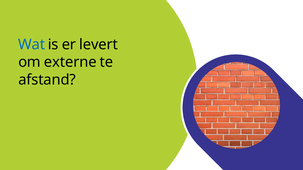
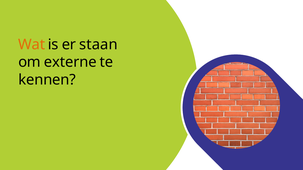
Wat colour: blue -> orange (32, 45)
levert: levert -> staan (98, 45)
afstand: afstand -> kennen (47, 80)
